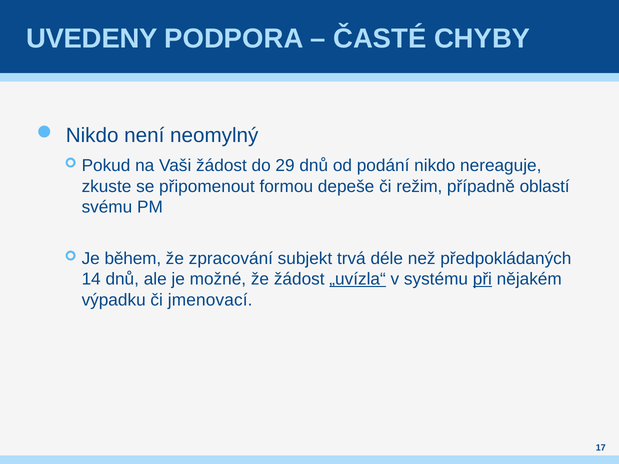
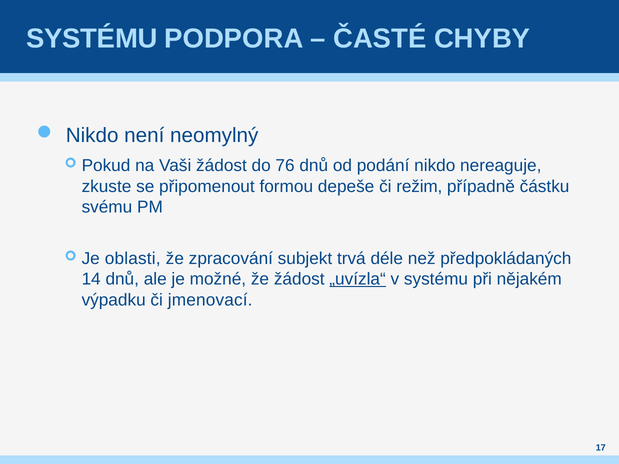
UVEDENY: UVEDENY -> SYSTÉMU (92, 38)
29: 29 -> 76 (285, 166)
oblastí: oblastí -> částku (545, 187)
během: během -> oblasti (133, 259)
při underline: present -> none (482, 279)
